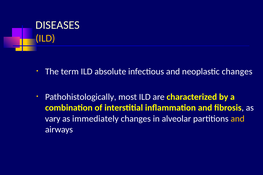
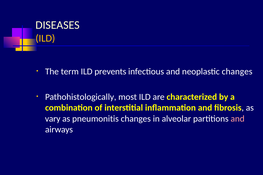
absolute: absolute -> prevents (110, 72)
immediately: immediately -> pneumonitis (95, 119)
and colour: yellow -> pink (238, 119)
